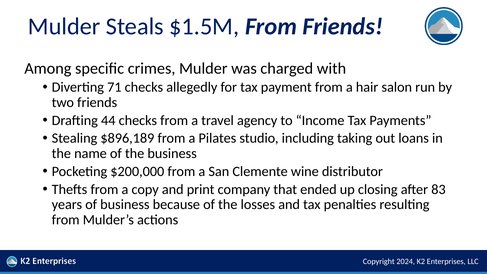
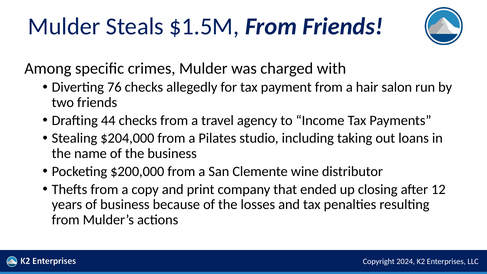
71: 71 -> 76 (114, 87)
$896,189: $896,189 -> $204,000 (127, 138)
83: 83 -> 12 (438, 189)
